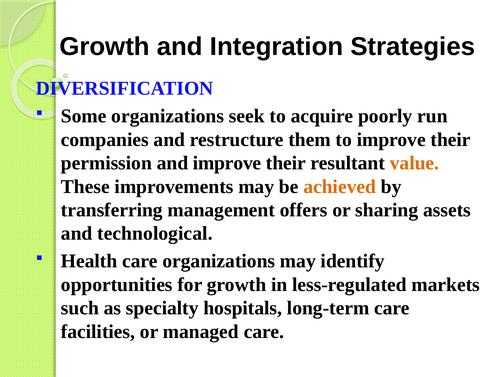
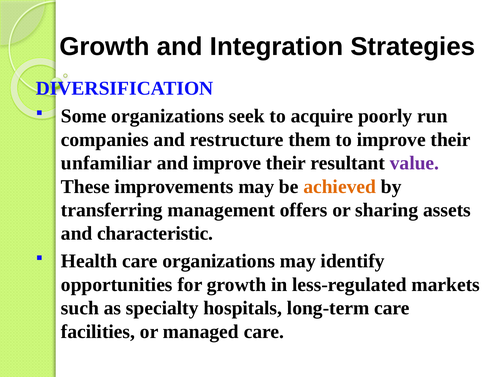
permission: permission -> unfamiliar (106, 163)
value colour: orange -> purple (414, 163)
technological: technological -> characteristic (155, 234)
